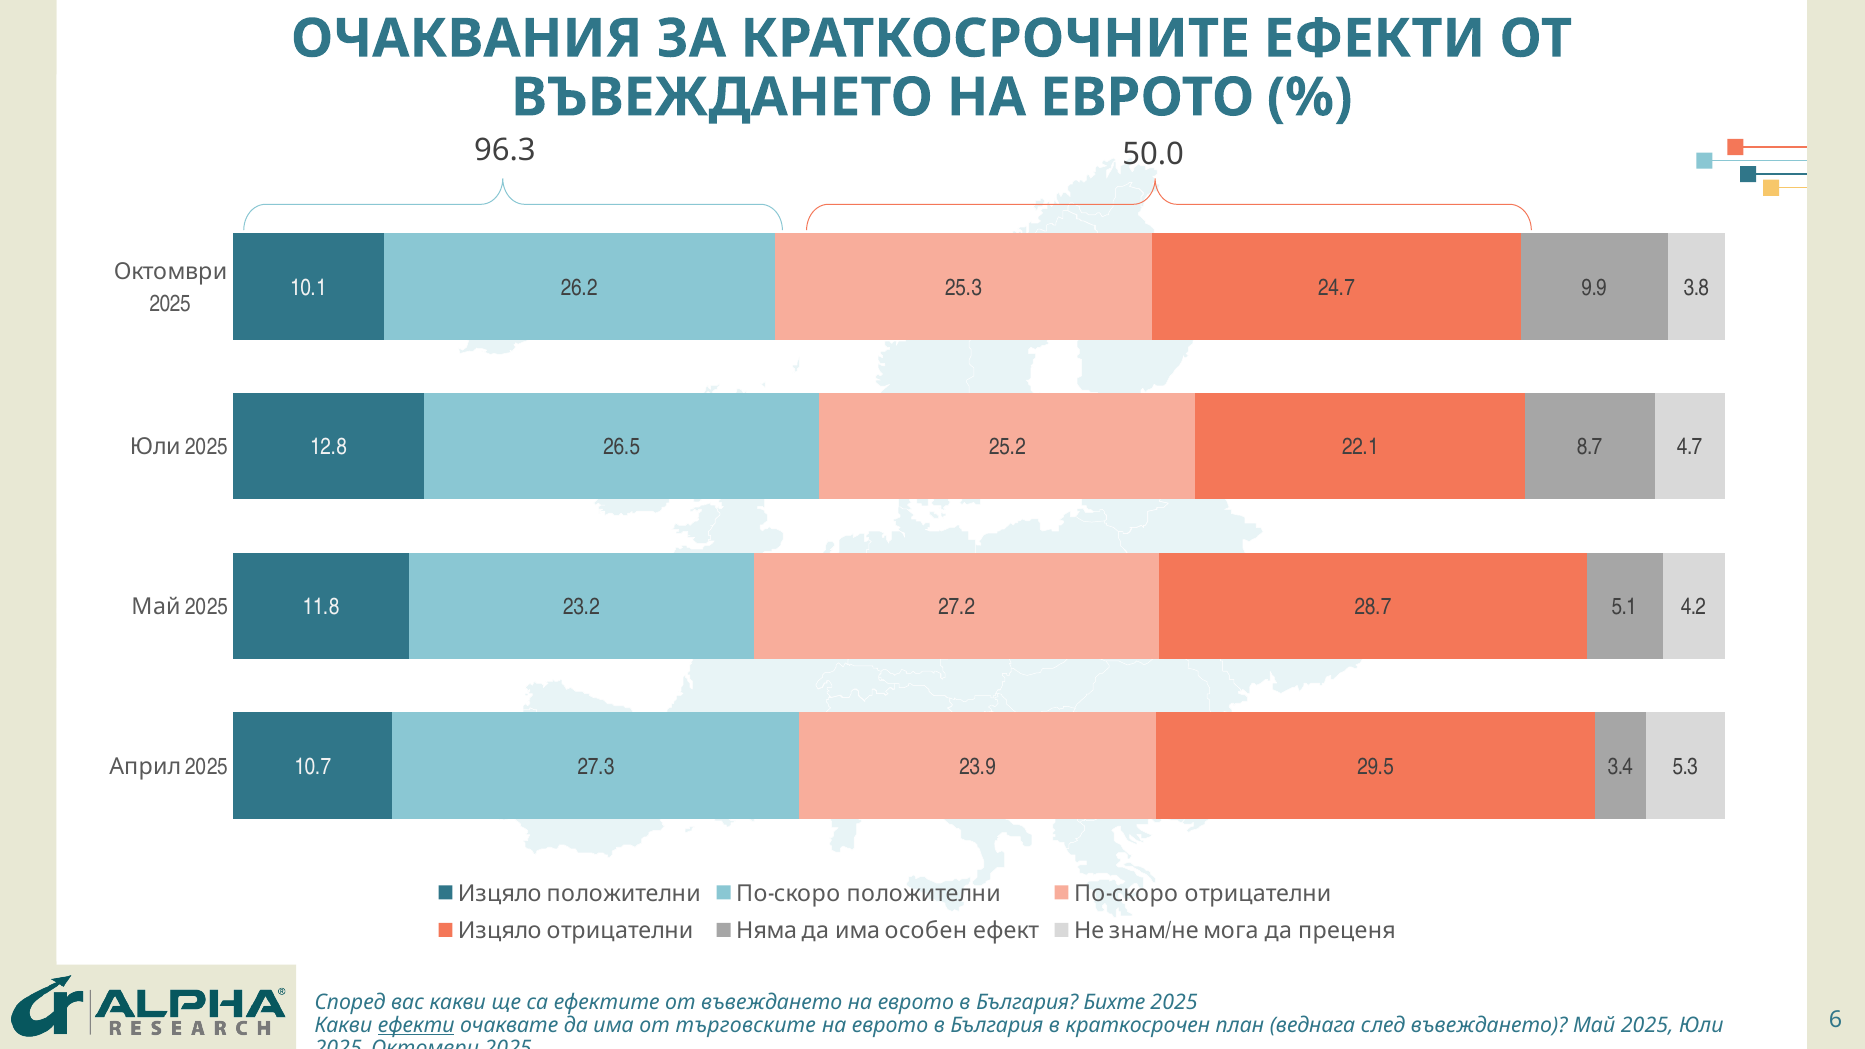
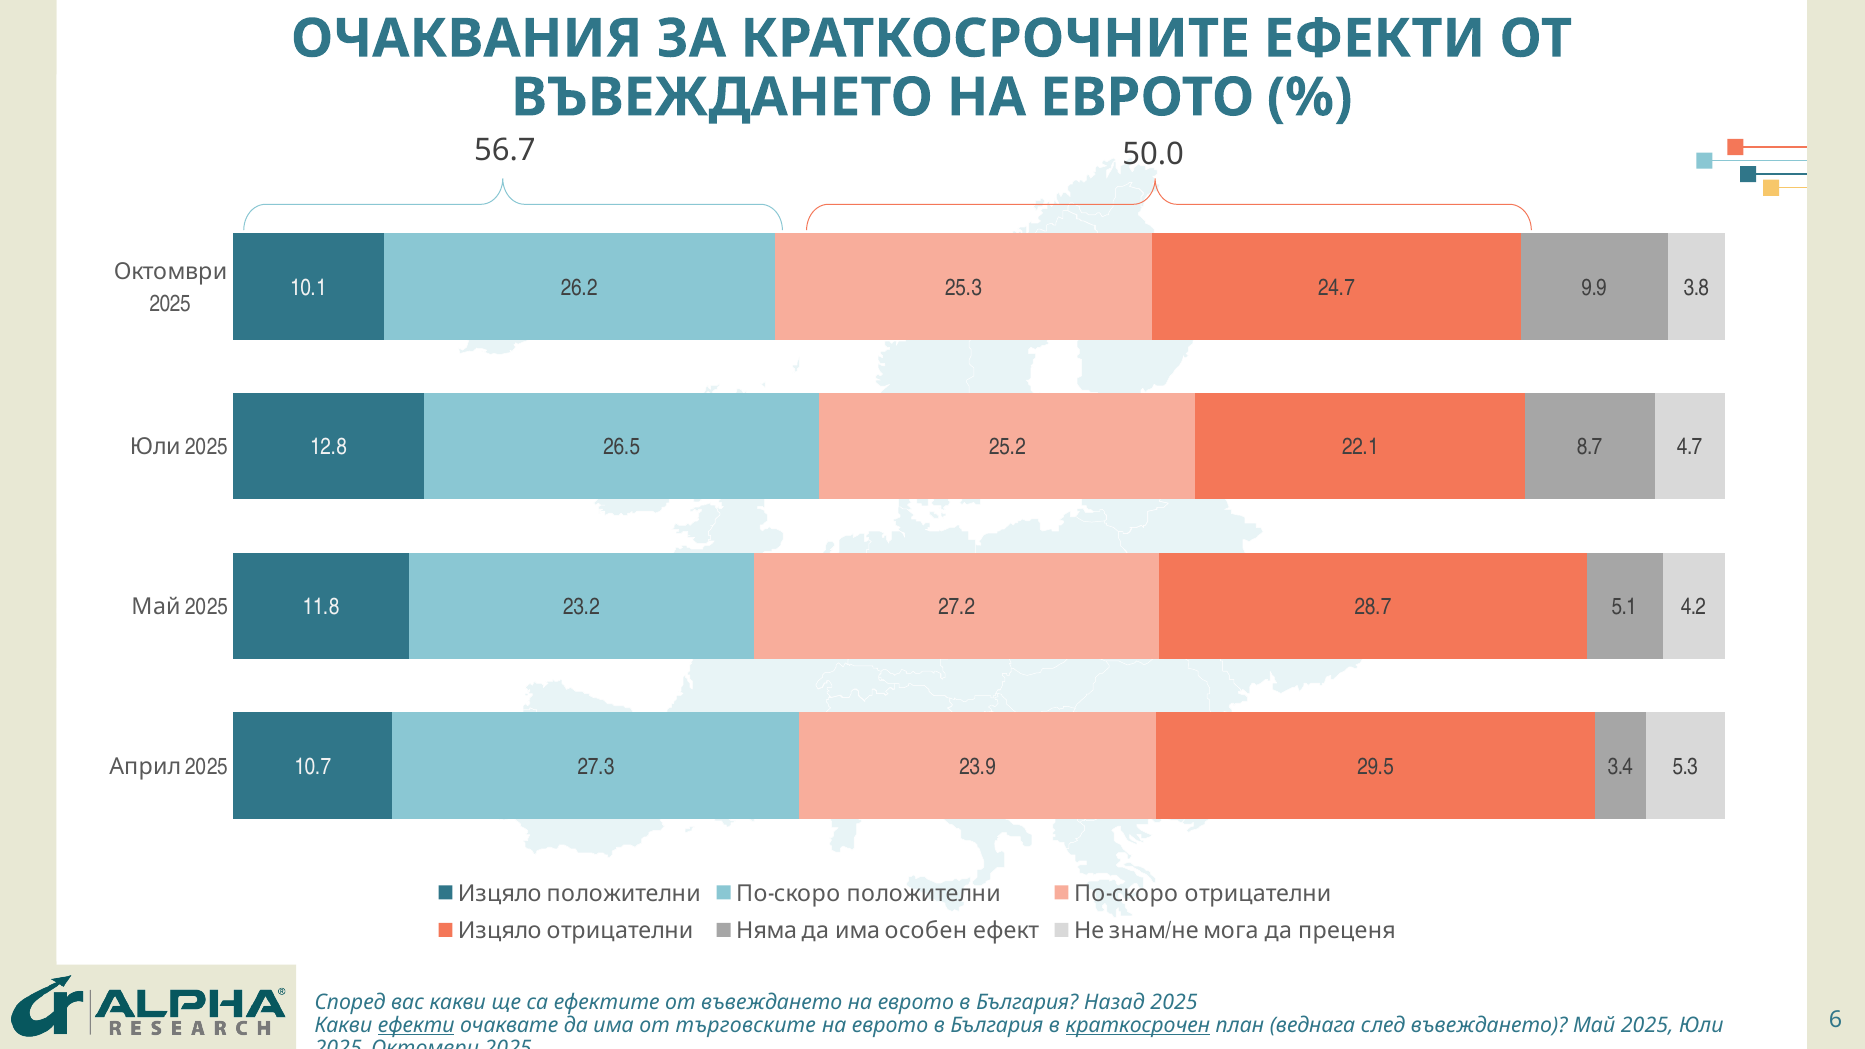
96.3: 96.3 -> 56.7 (505, 150)
Бихте: Бихте -> Назад (1114, 1002)
краткосрочен underline: none -> present (1138, 1025)
